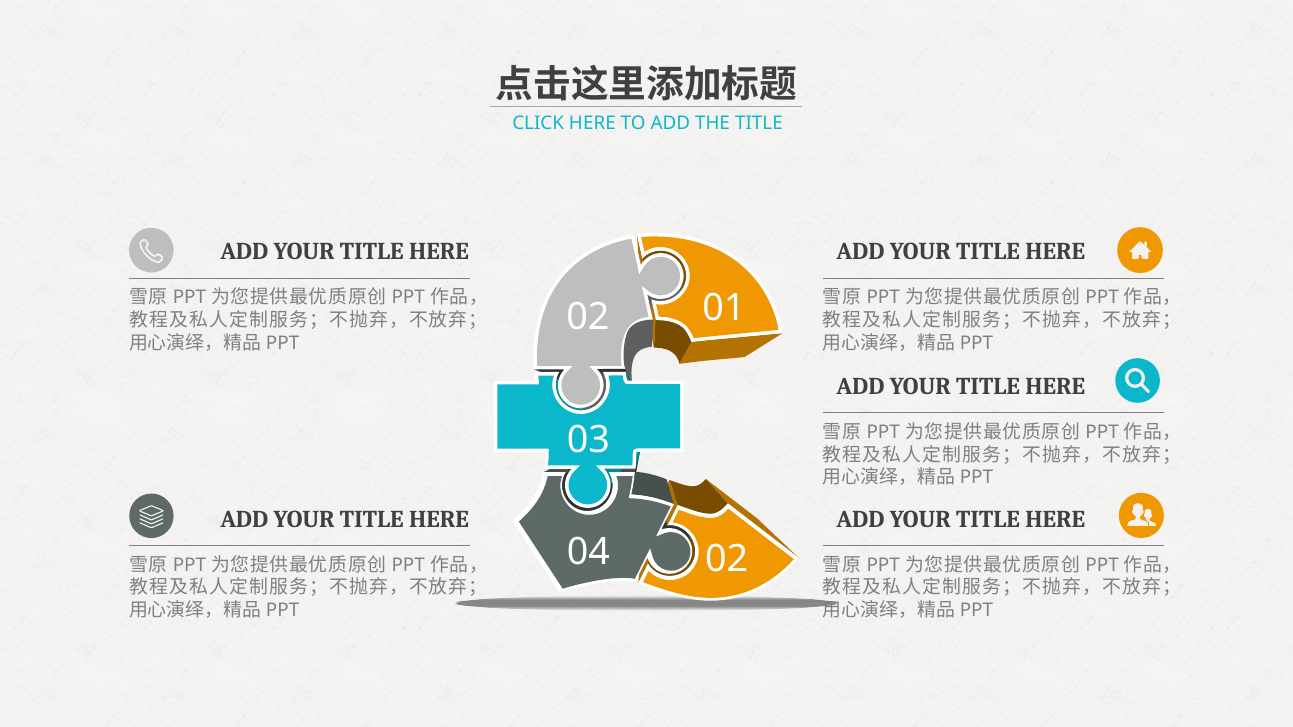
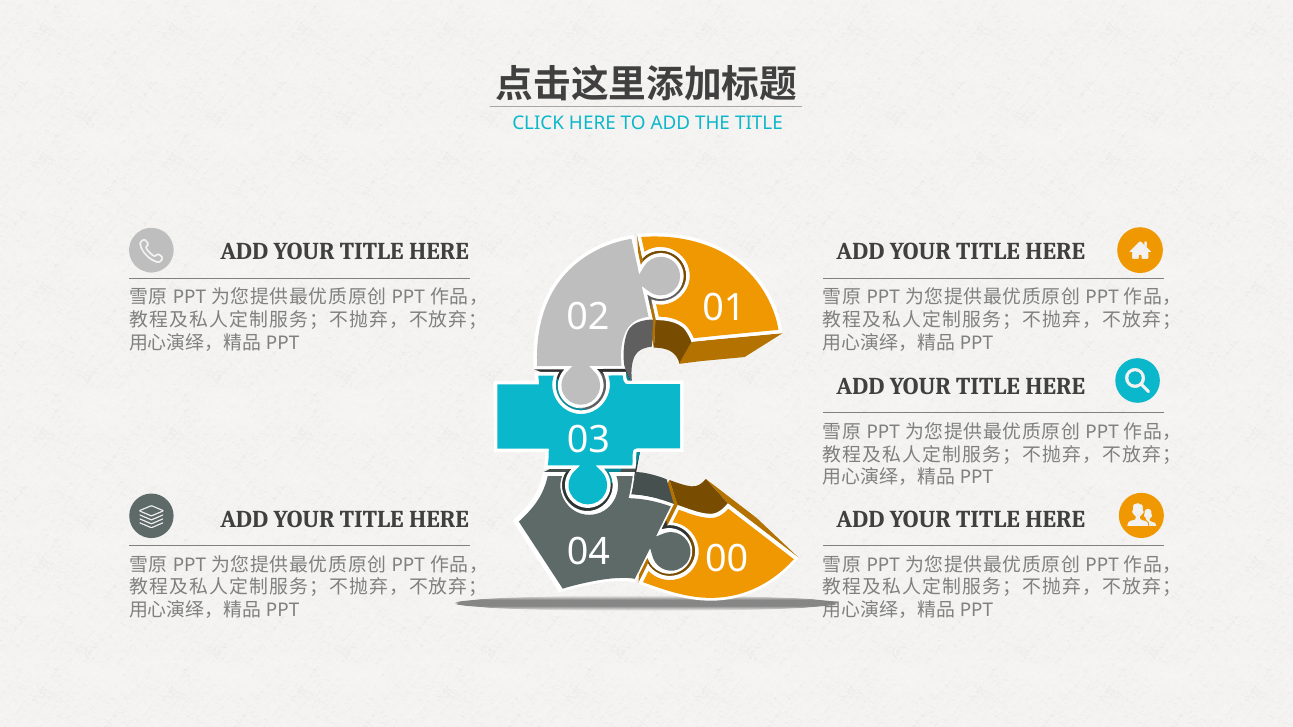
04 02: 02 -> 00 (727, 559)
